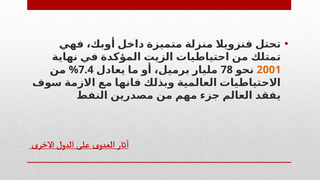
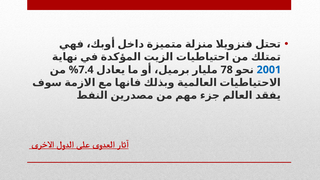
2001 colour: orange -> blue (269, 70)
